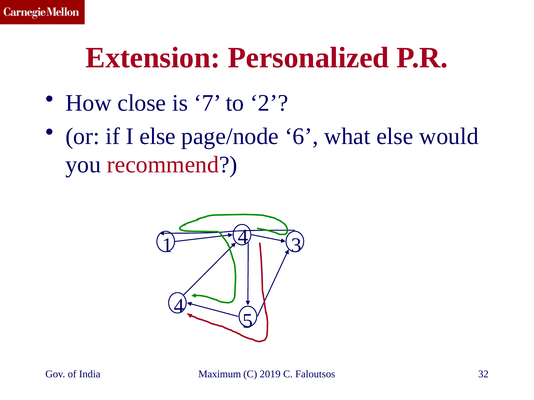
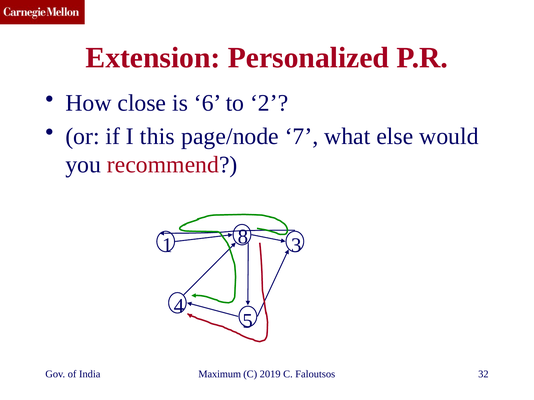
7: 7 -> 6 (208, 103)
I else: else -> this (157, 136)
6: 6 -> 7 (302, 136)
1 4: 4 -> 8 (243, 237)
